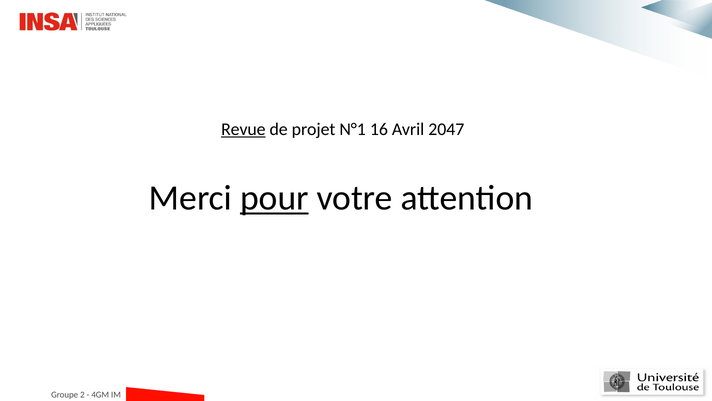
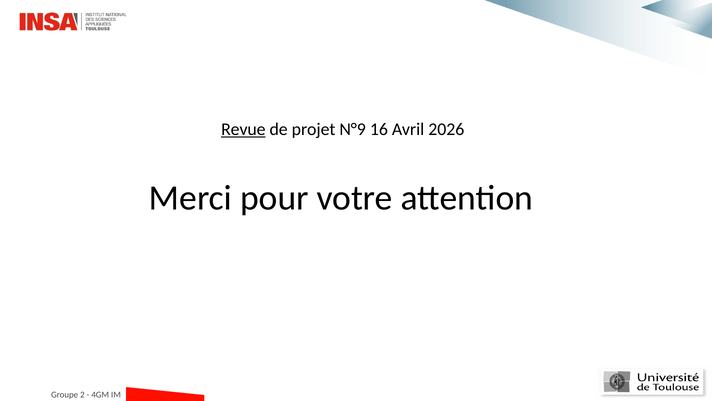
N°1: N°1 -> N°9 (353, 129)
2047: 2047 -> 2026 (446, 129)
pour underline: present -> none (274, 198)
